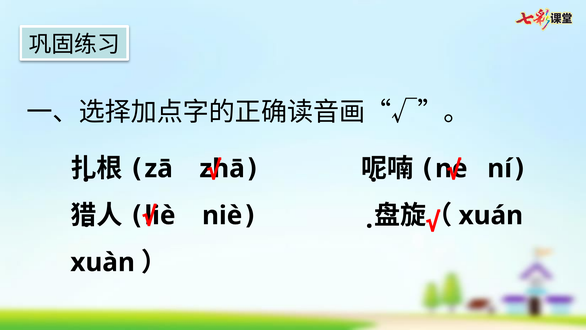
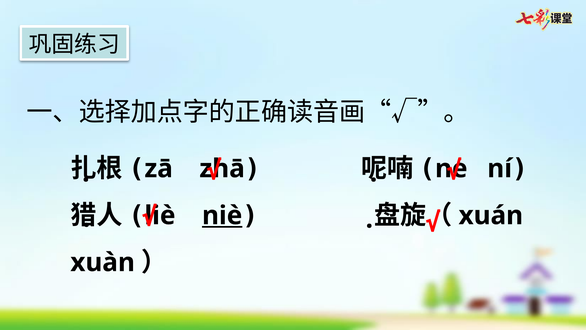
niè underline: none -> present (222, 215)
